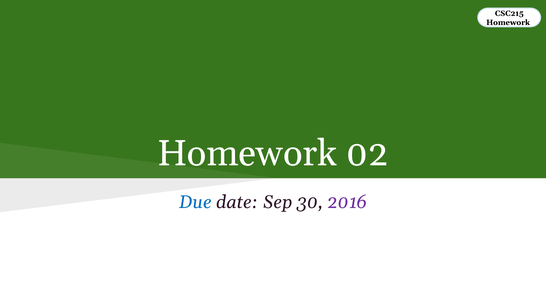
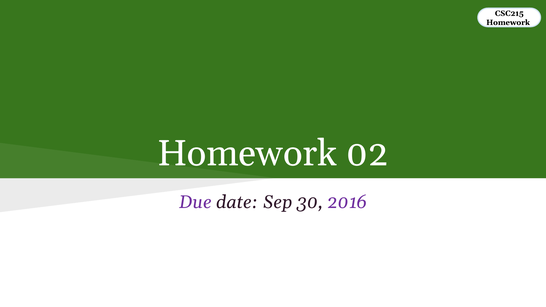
Due colour: blue -> purple (195, 202)
